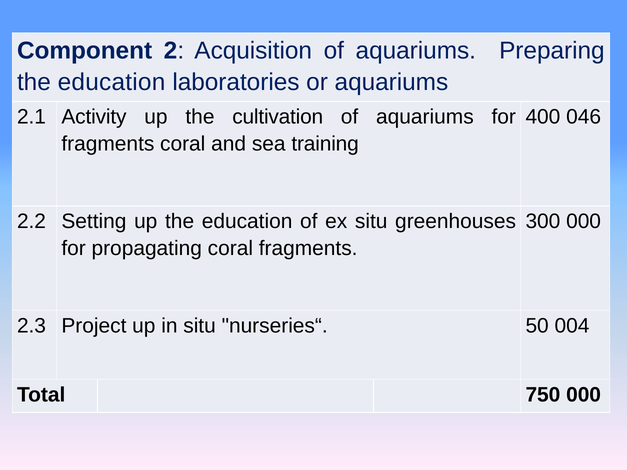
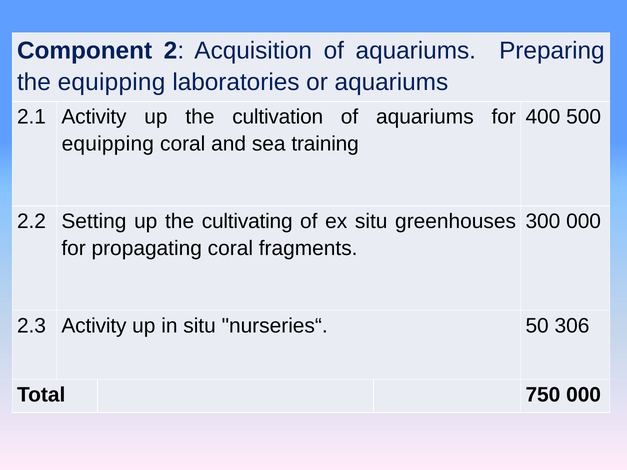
education: education -> equipping (111, 82)
046: 046 -> 500 (584, 117)
fragments: fragments -> equipping (108, 144)
up the education: education -> cultivating (247, 222)
2.3 Project: Project -> Activity (94, 326)
004: 004 -> 306 (572, 326)
